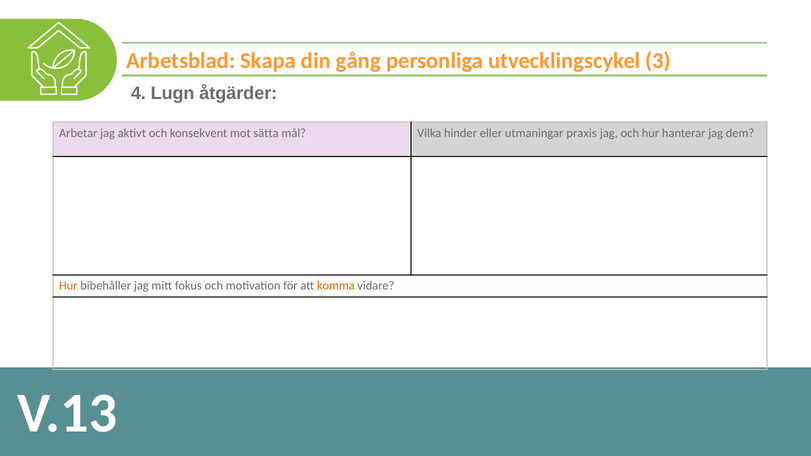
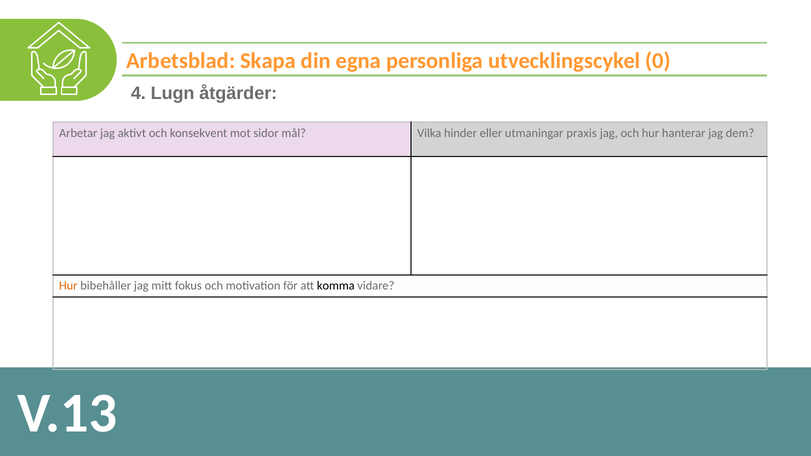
gång: gång -> egna (358, 61)
3: 3 -> 0 (658, 61)
sätta: sätta -> sidor (266, 133)
komma colour: orange -> black (336, 286)
